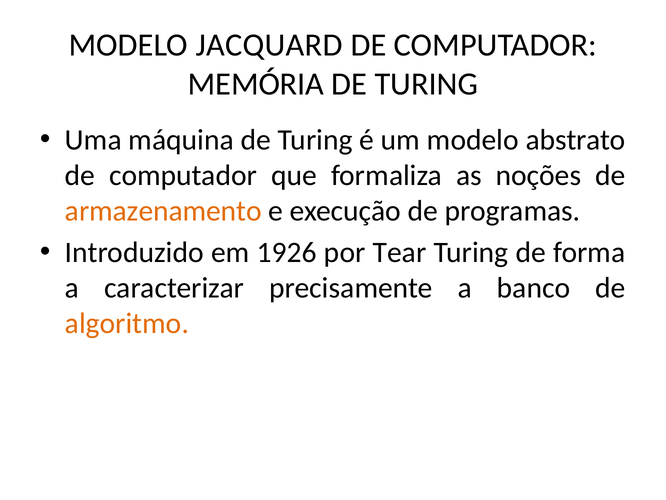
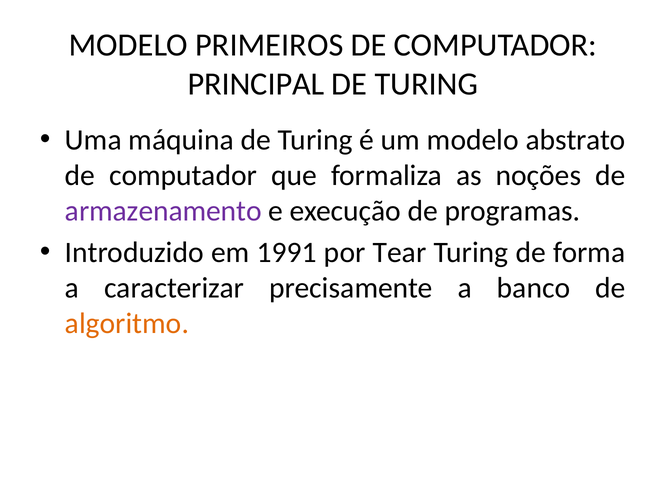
JACQUARD: JACQUARD -> PRIMEIROS (269, 45)
MEMÓRIA: MEMÓRIA -> PRINCIPAL (256, 84)
armazenamento colour: orange -> purple (163, 211)
1926: 1926 -> 1991 (287, 252)
